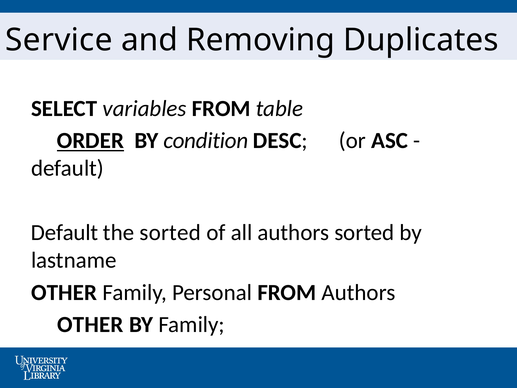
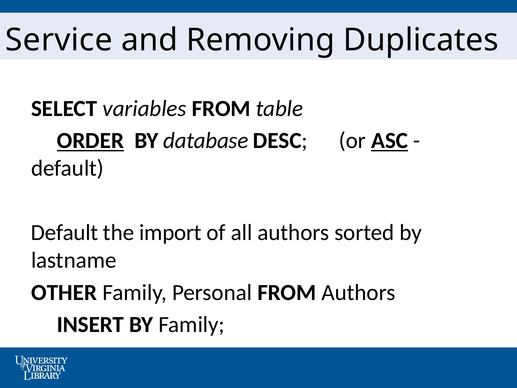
condition: condition -> database (206, 141)
ASC underline: none -> present (390, 141)
the sorted: sorted -> import (170, 233)
OTHER: OTHER -> INSERT (90, 325)
